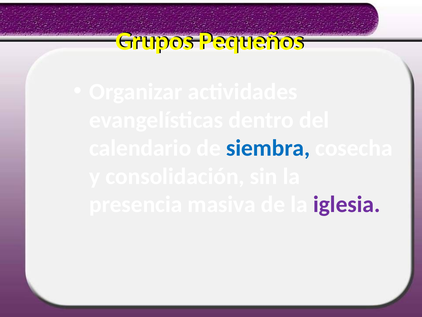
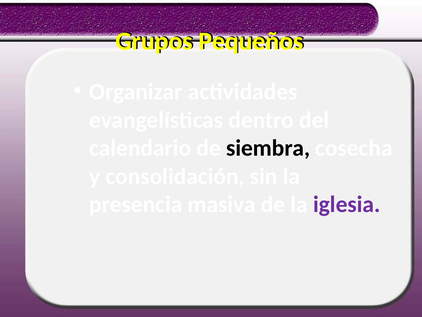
siembra colour: blue -> black (268, 148)
